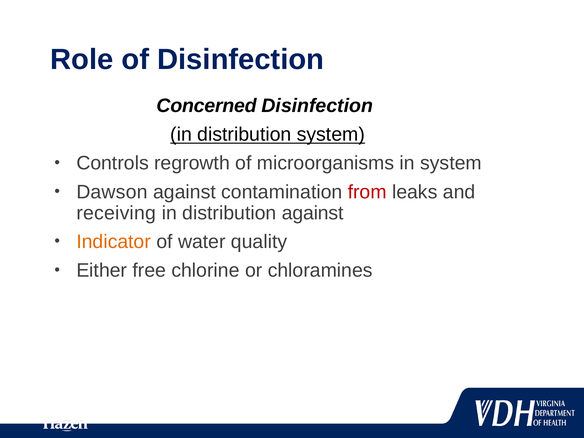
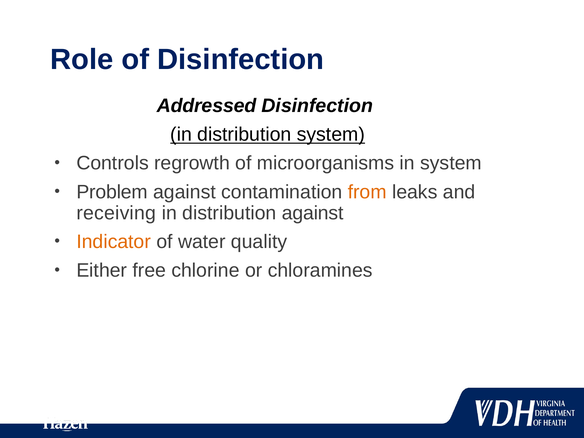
Concerned: Concerned -> Addressed (207, 106)
Dawson: Dawson -> Problem (112, 192)
from colour: red -> orange (367, 192)
